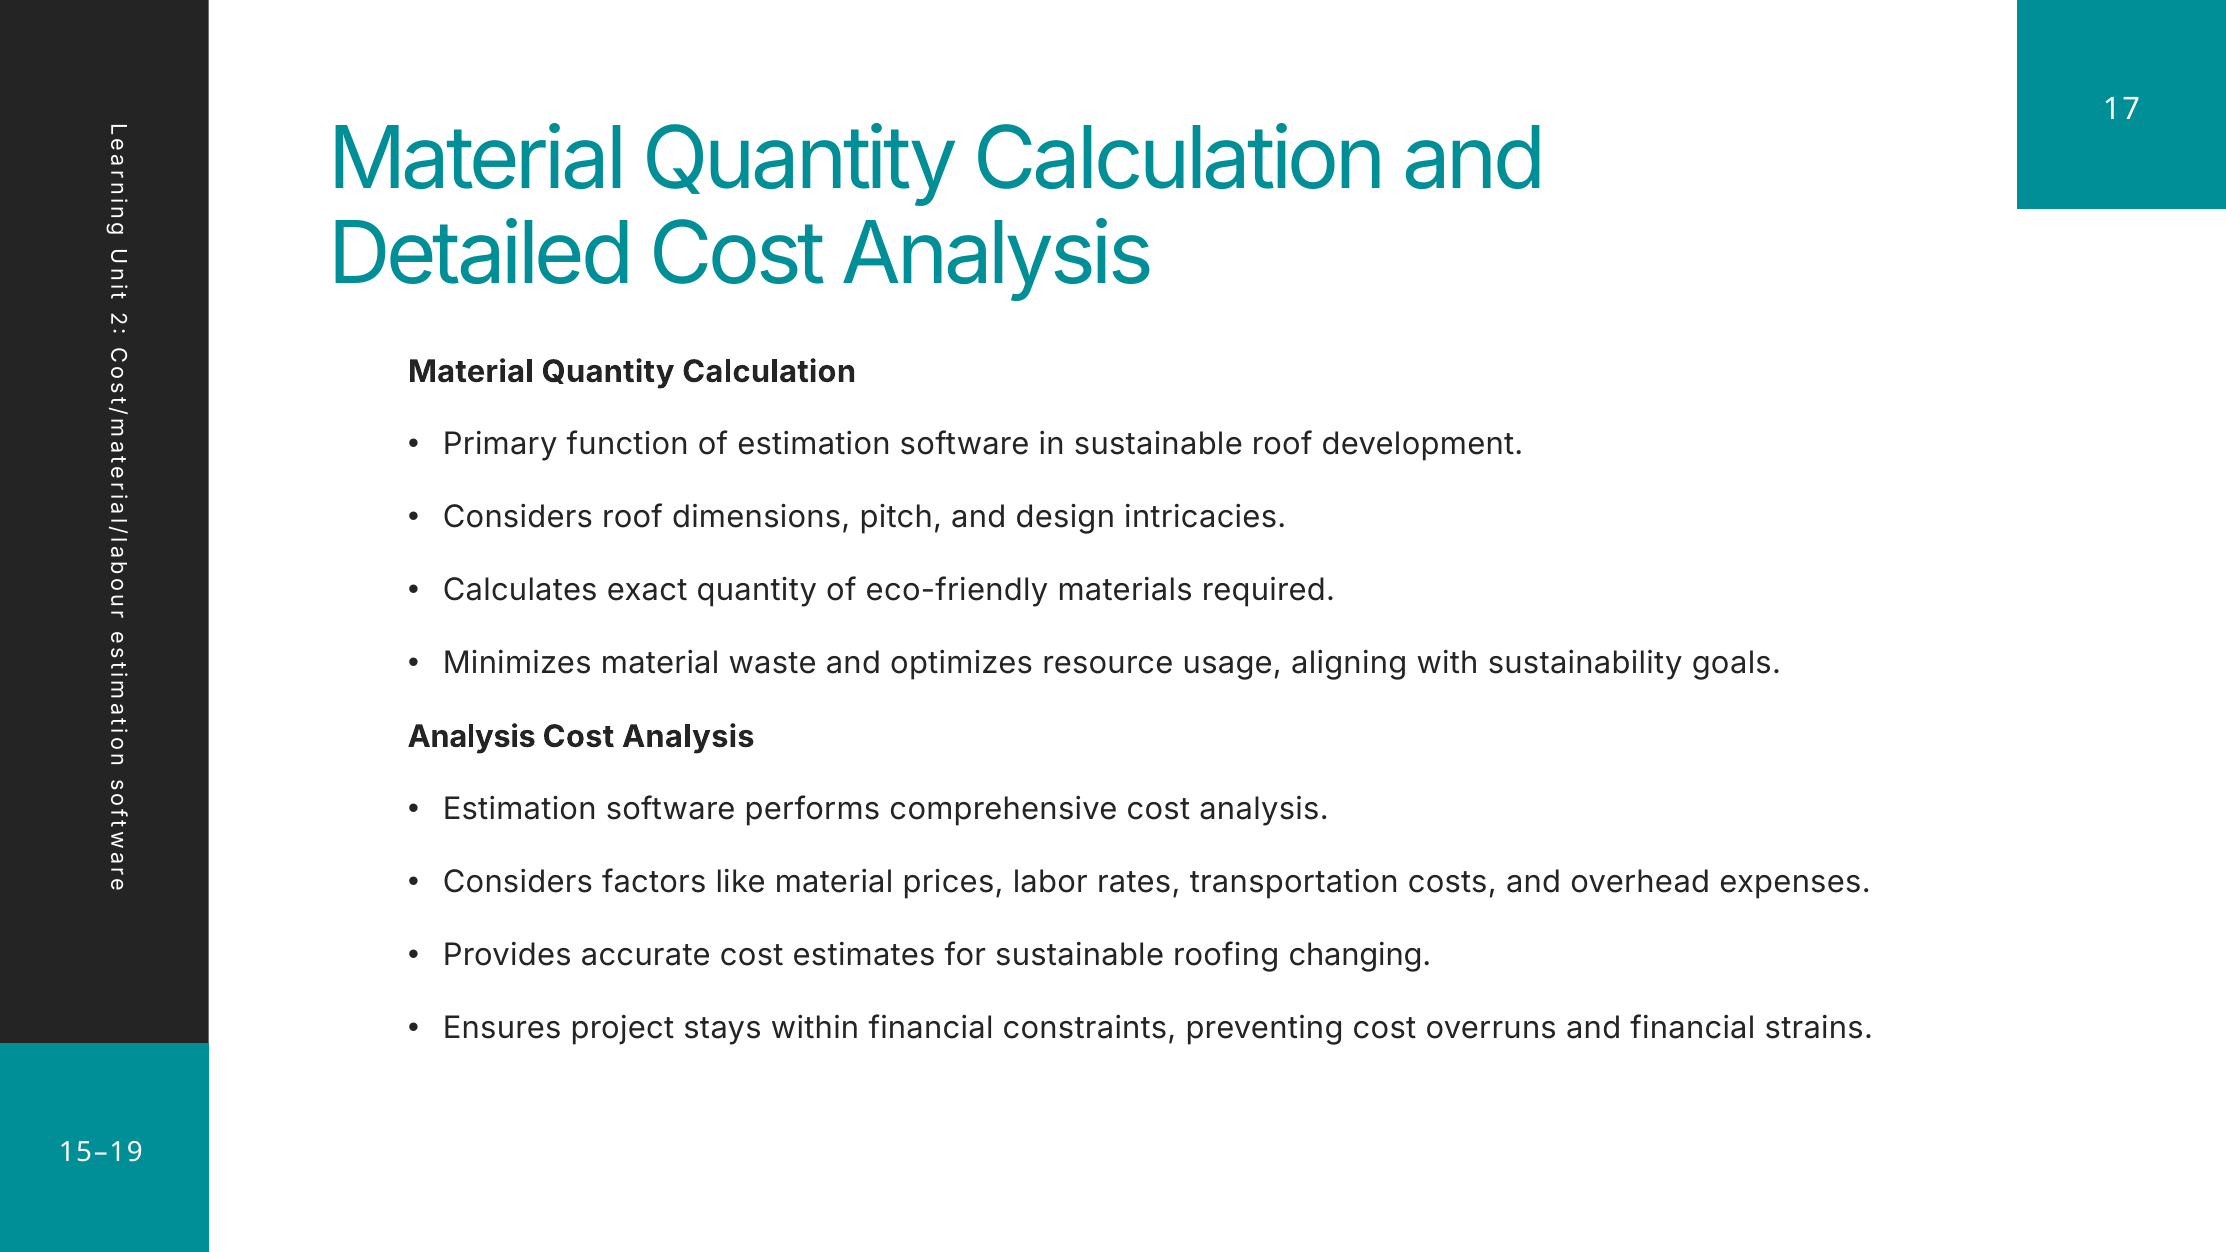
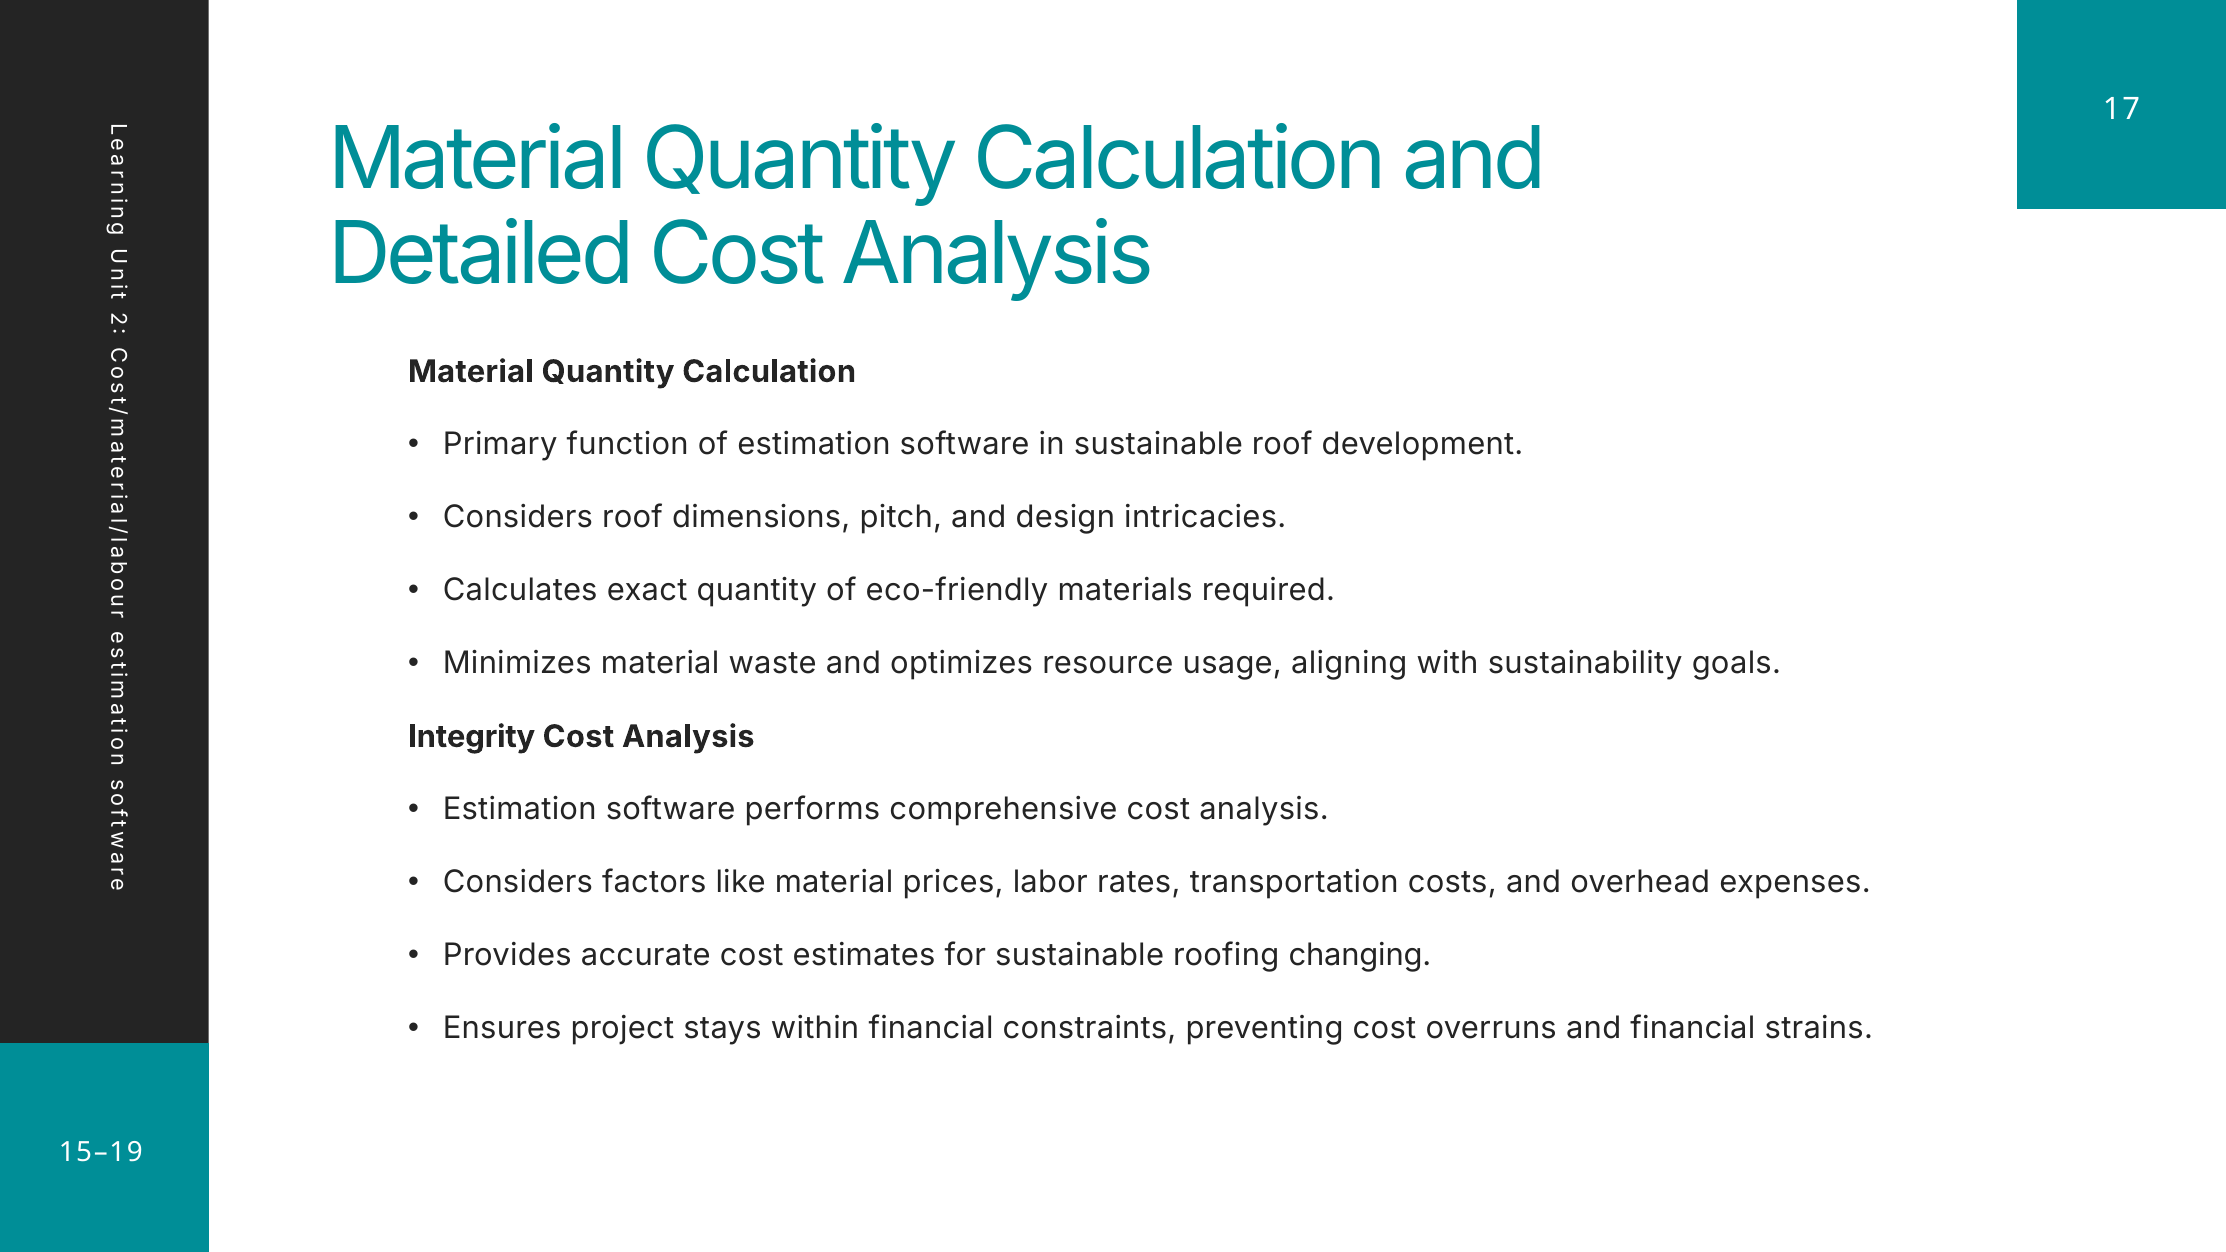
Analysis: Analysis -> Integrity (472, 737)
